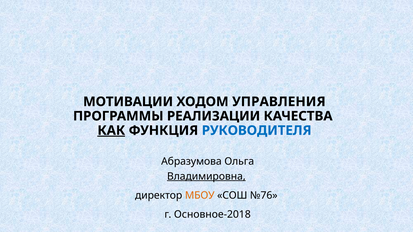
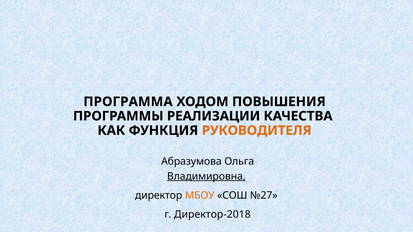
МОТИВАЦИИ: МОТИВАЦИИ -> ПРОГРАММА (128, 102)
УПРАВЛЕНИЯ: УПРАВЛЕНИЯ -> ПОВЫШЕНИЯ (279, 102)
КАК underline: present -> none (111, 131)
РУКОВОДИТЕЛЯ colour: blue -> orange (257, 131)
№76: №76 -> №27 (264, 196)
Основное-2018: Основное-2018 -> Директор-2018 (212, 215)
